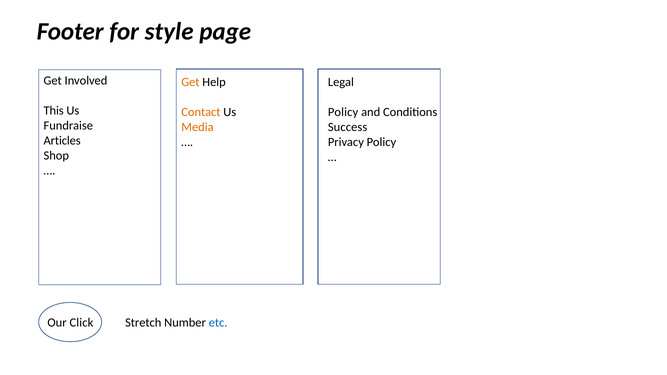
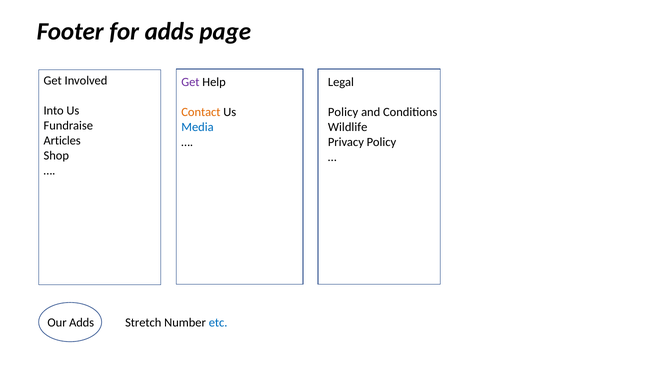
for style: style -> adds (169, 31)
Get colour: orange -> purple (190, 82)
This: This -> Into (54, 111)
Success: Success -> Wildlife (348, 127)
Media colour: orange -> blue (197, 127)
Our Click: Click -> Adds (82, 323)
